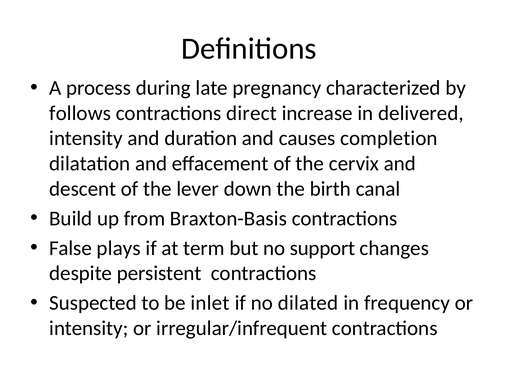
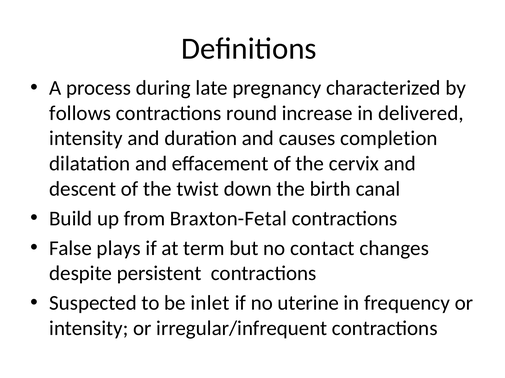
direct: direct -> round (252, 113)
lever: lever -> twist (198, 189)
Braxton-Basis: Braxton-Basis -> Braxton-Fetal (228, 219)
support: support -> contact (322, 249)
dilated: dilated -> uterine (308, 304)
